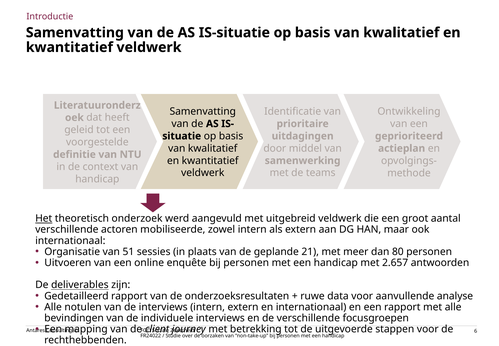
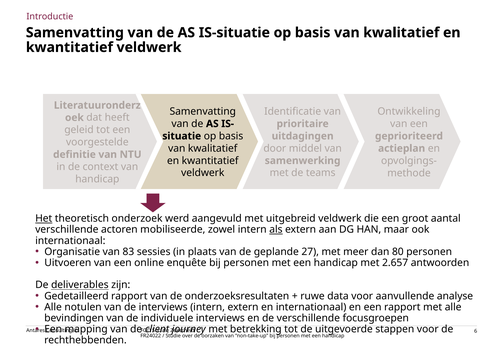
als underline: none -> present (276, 229)
51: 51 -> 83 (128, 251)
21: 21 -> 27 (310, 251)
